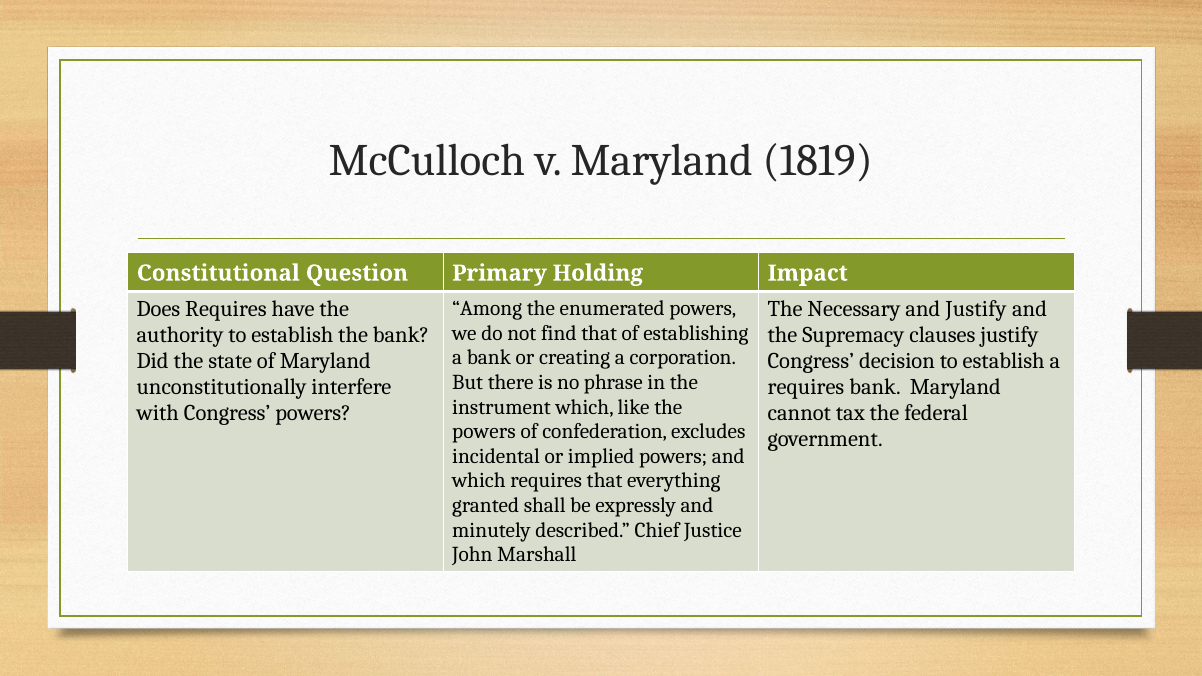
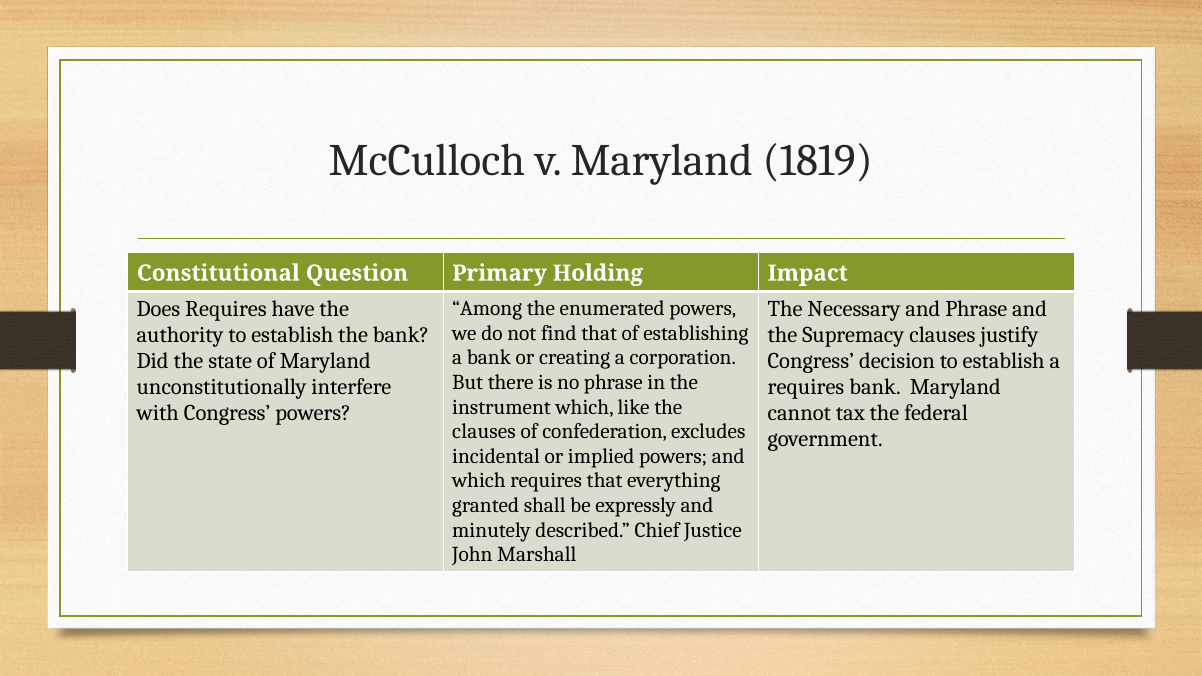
and Justify: Justify -> Phrase (976, 309)
powers: powers -> clauses (484, 432)
